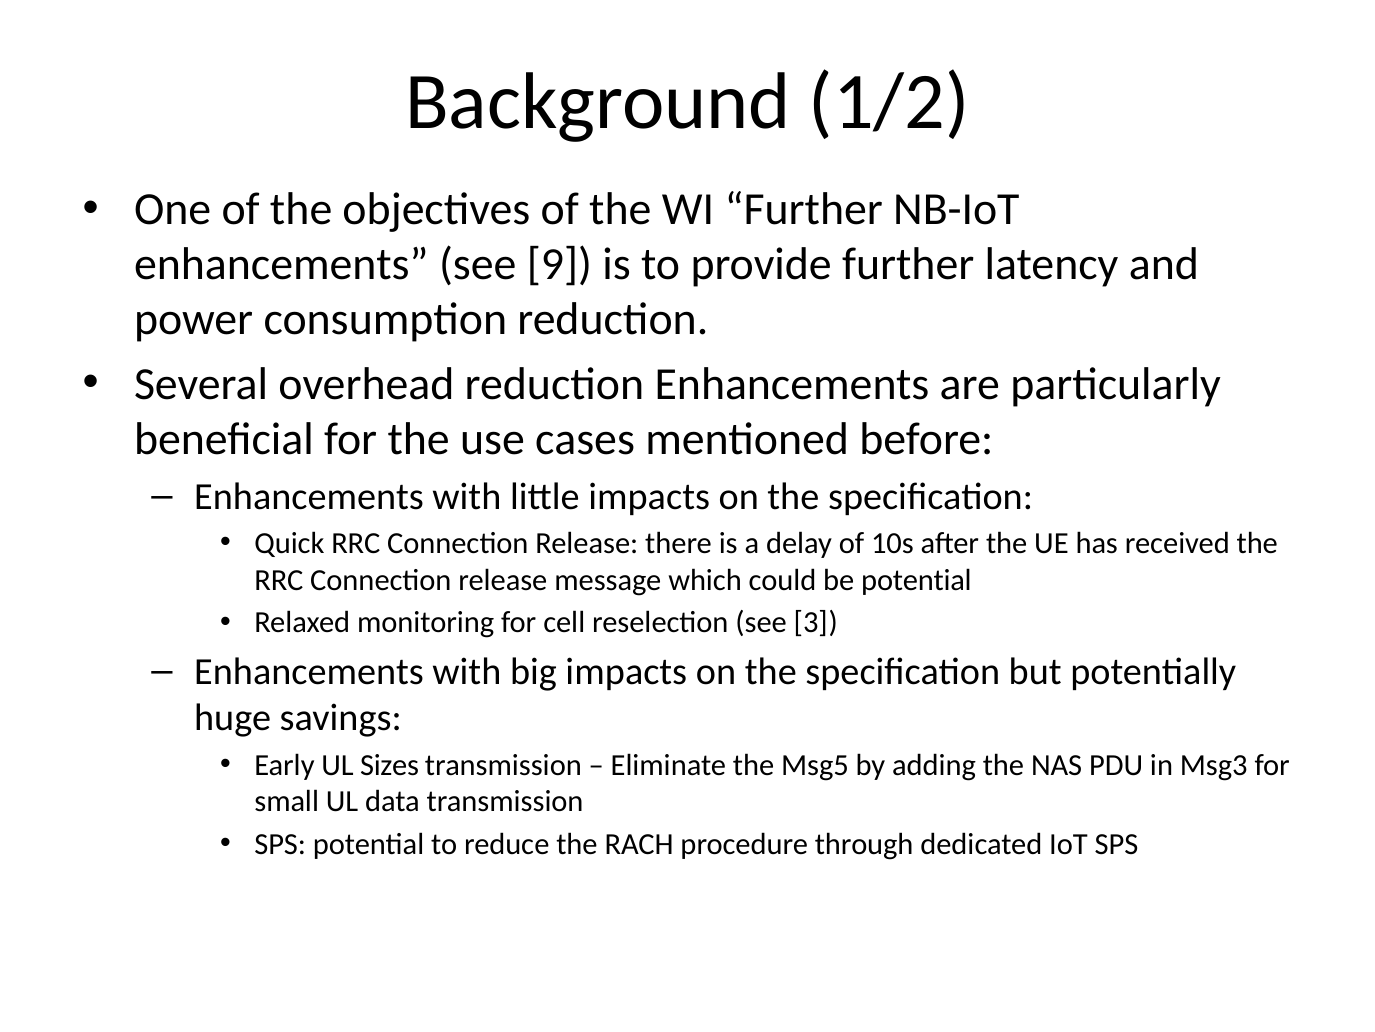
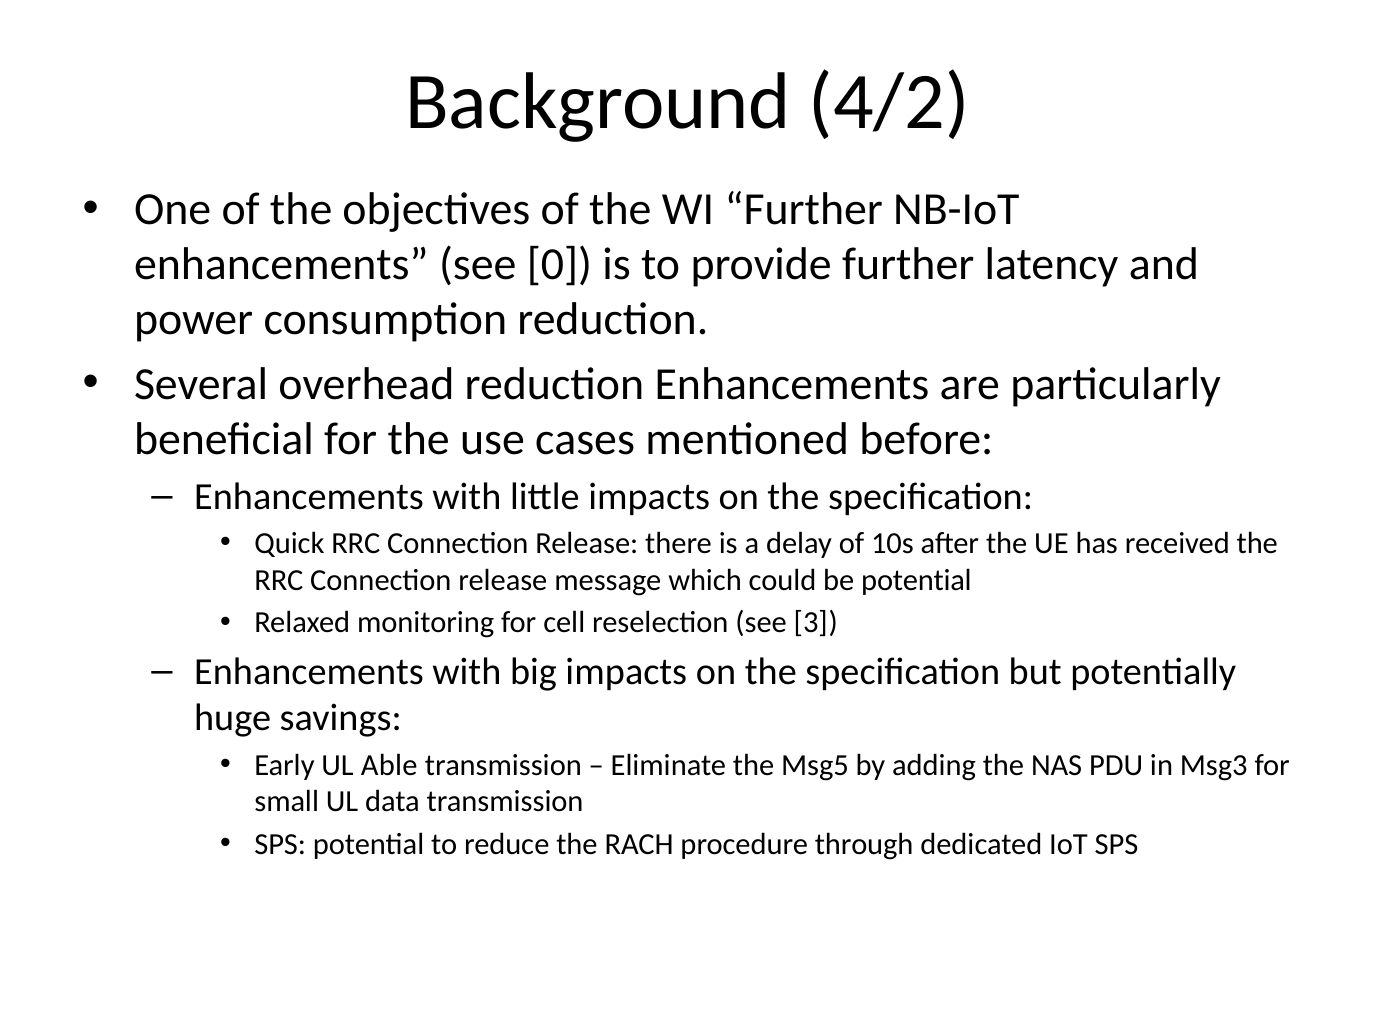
1/2: 1/2 -> 4/2 (889, 102)
9: 9 -> 0 (559, 264)
Sizes: Sizes -> Able (389, 764)
